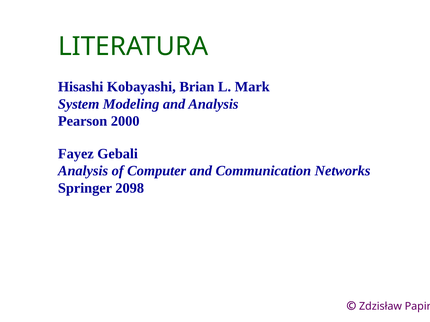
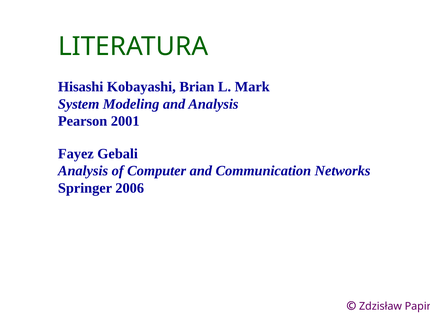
2000: 2000 -> 2001 (125, 121)
2098: 2098 -> 2006 (130, 188)
